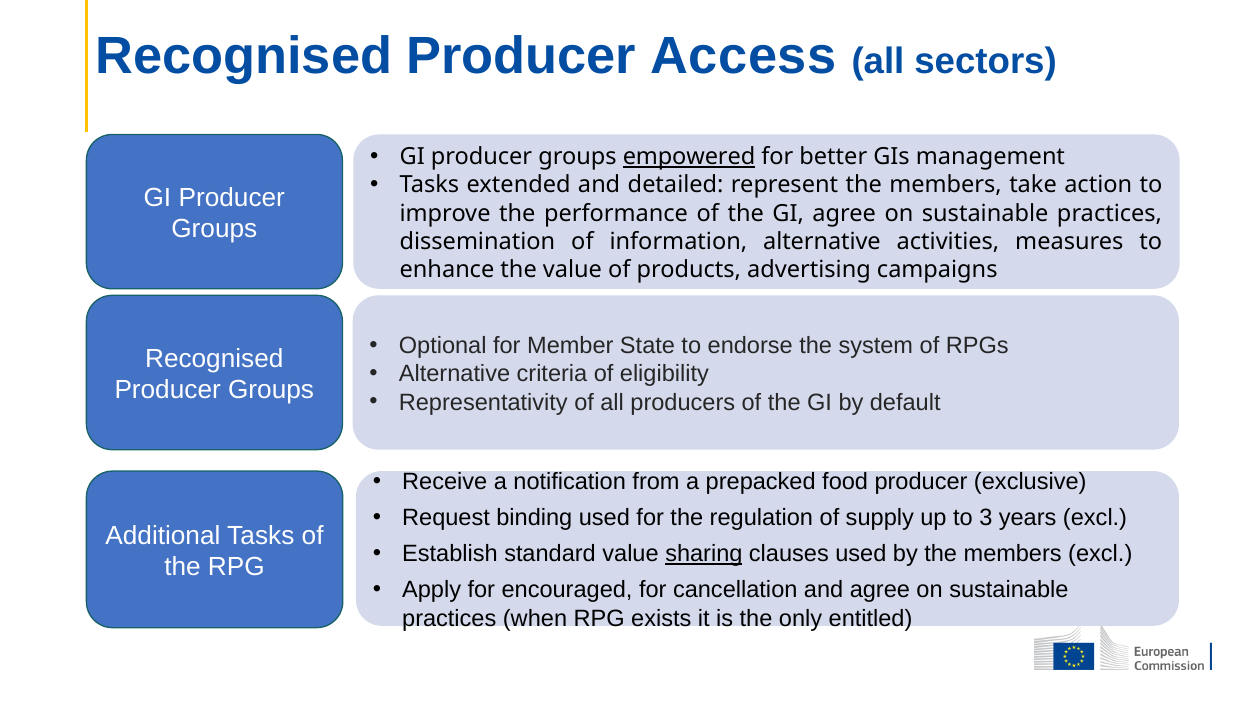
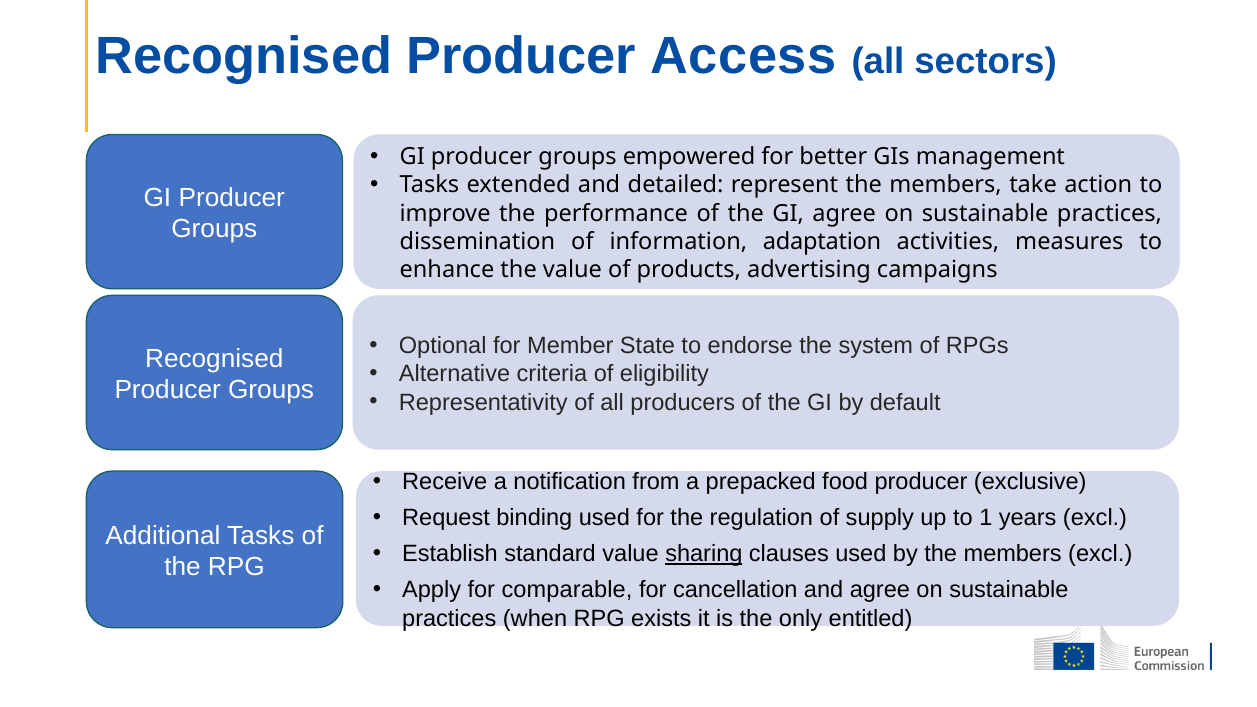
empowered underline: present -> none (689, 157)
information alternative: alternative -> adaptation (822, 242)
3: 3 -> 1 (986, 518)
encouraged: encouraged -> comparable (567, 590)
